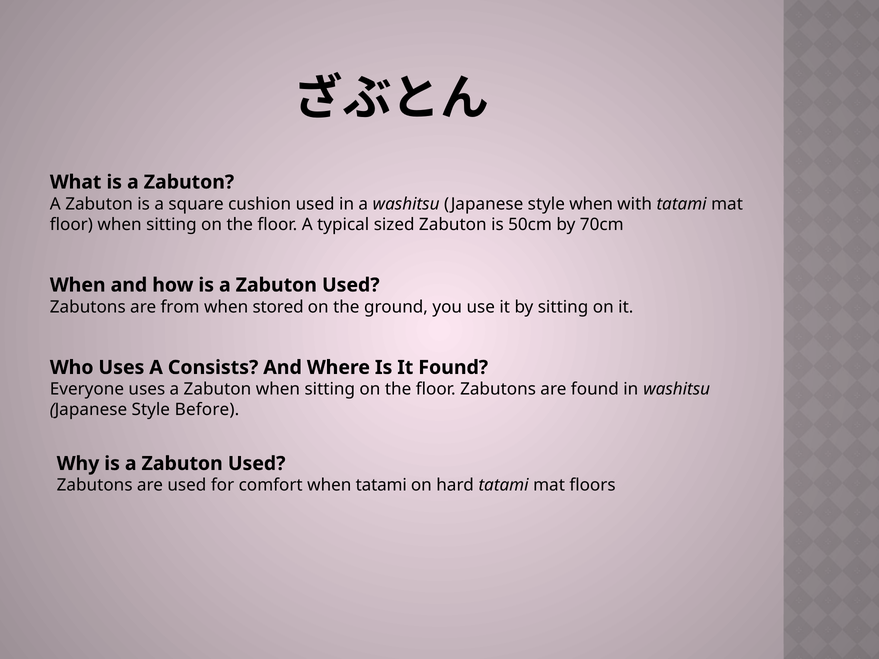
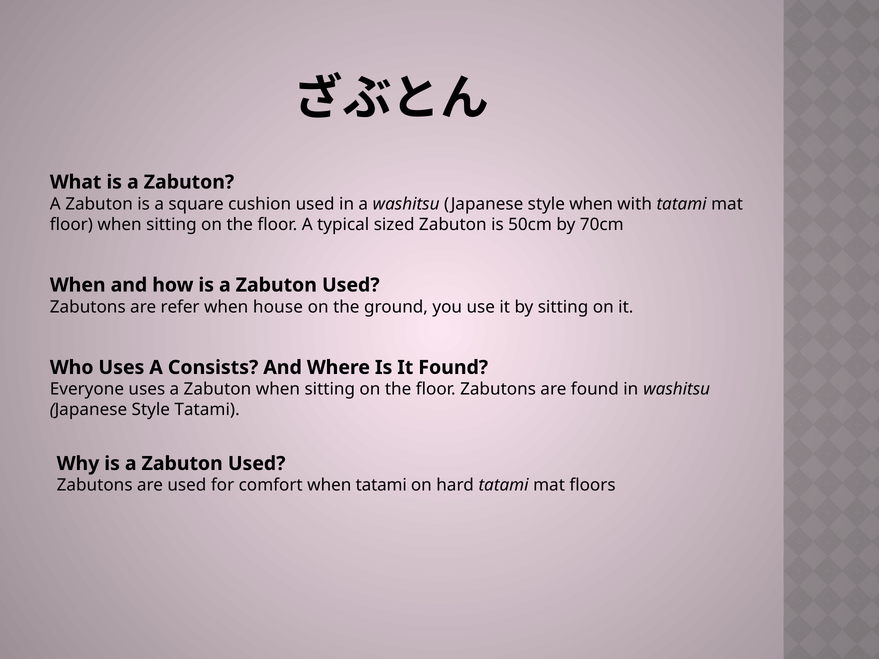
from: from -> refer (180, 307)
stored: stored -> house (278, 307)
Style Before: Before -> Tatami (207, 410)
